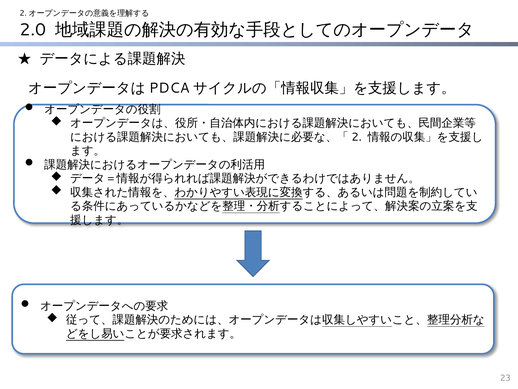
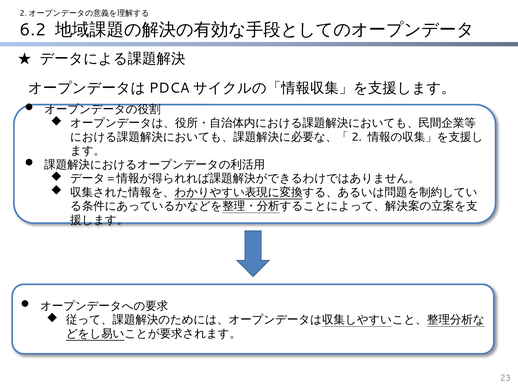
2.0: 2.0 -> 6.2 (33, 30)
